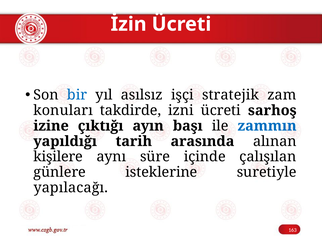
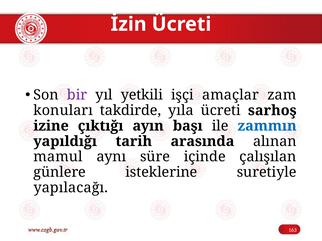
bir colour: blue -> purple (77, 95)
asılsız: asılsız -> yetkili (142, 95)
stratejik: stratejik -> amaçlar (230, 95)
izni: izni -> yıla (181, 111)
kişilere: kişilere -> mamul (58, 157)
